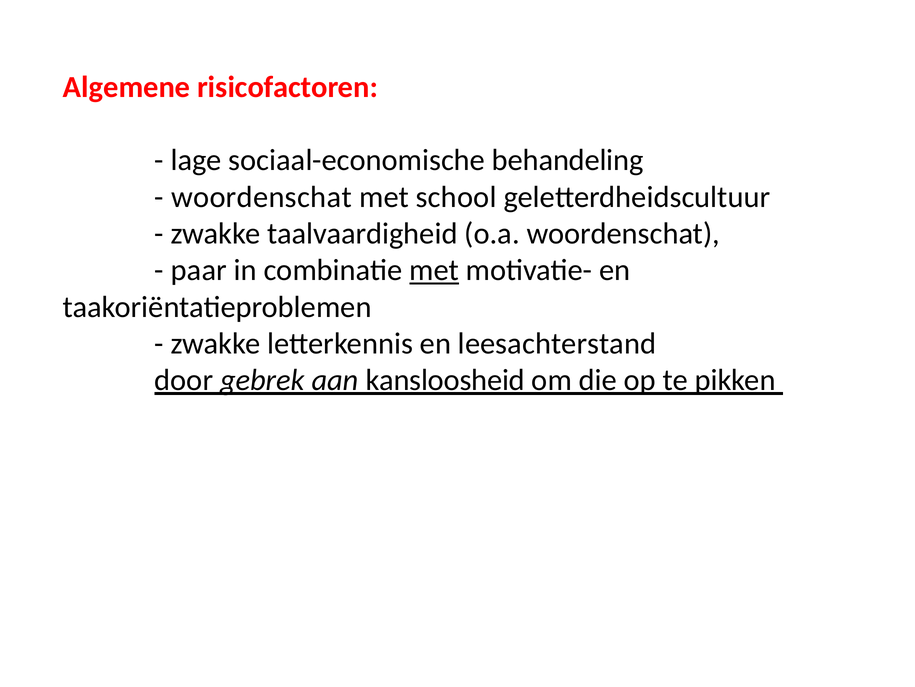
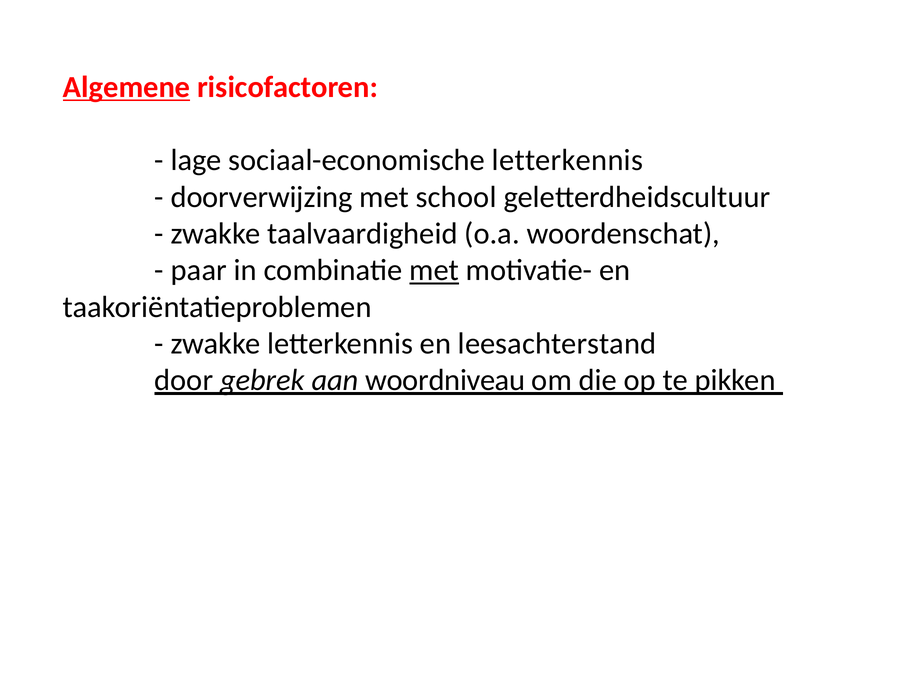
Algemene underline: none -> present (127, 87)
sociaal-economische behandeling: behandeling -> letterkennis (567, 160)
woordenschat: woordenschat -> doorverwijzing (262, 197)
kansloosheid: kansloosheid -> woordniveau (445, 380)
